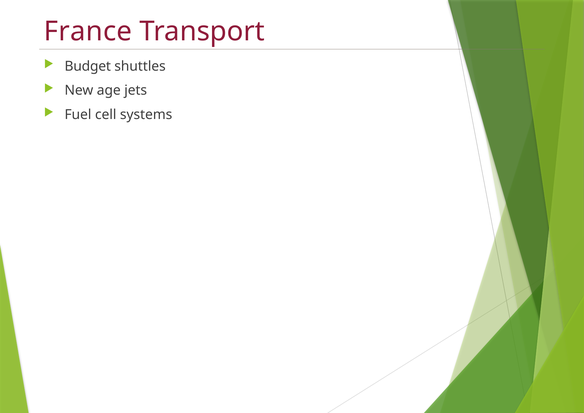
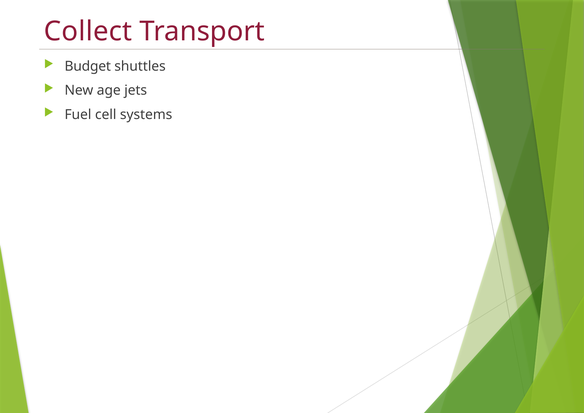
France: France -> Collect (88, 32)
